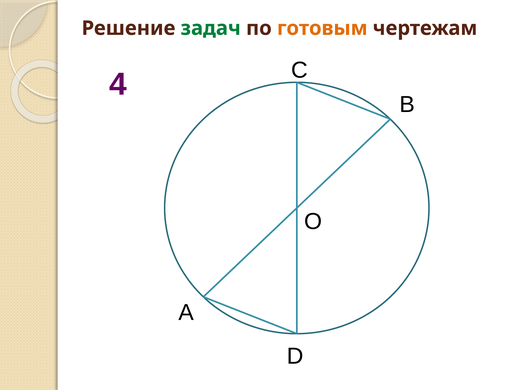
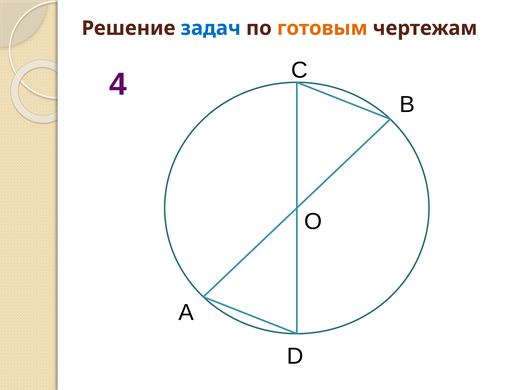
задач colour: green -> blue (211, 28)
